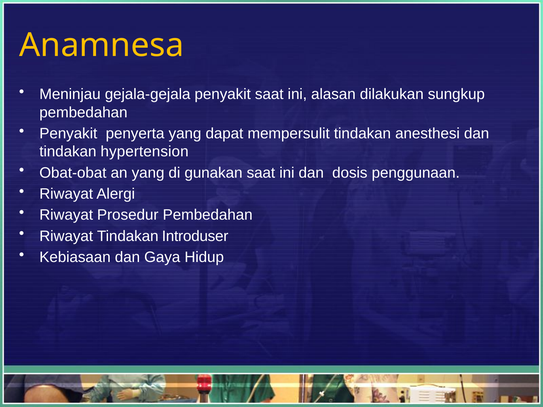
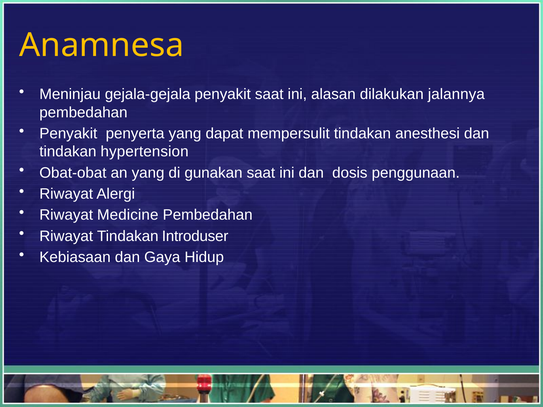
sungkup: sungkup -> jalannya (456, 94)
Prosedur: Prosedur -> Medicine (128, 215)
